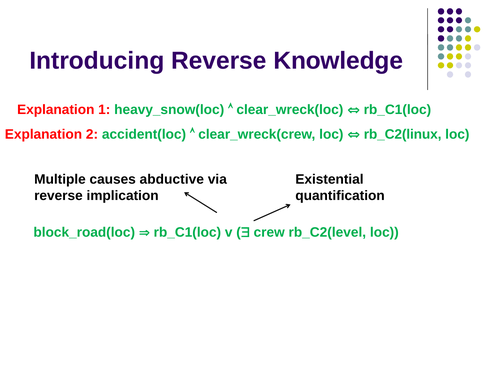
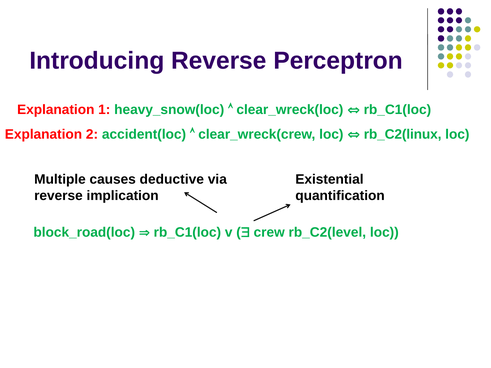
Knowledge: Knowledge -> Perceptron (338, 61)
abductive: abductive -> deductive (172, 179)
